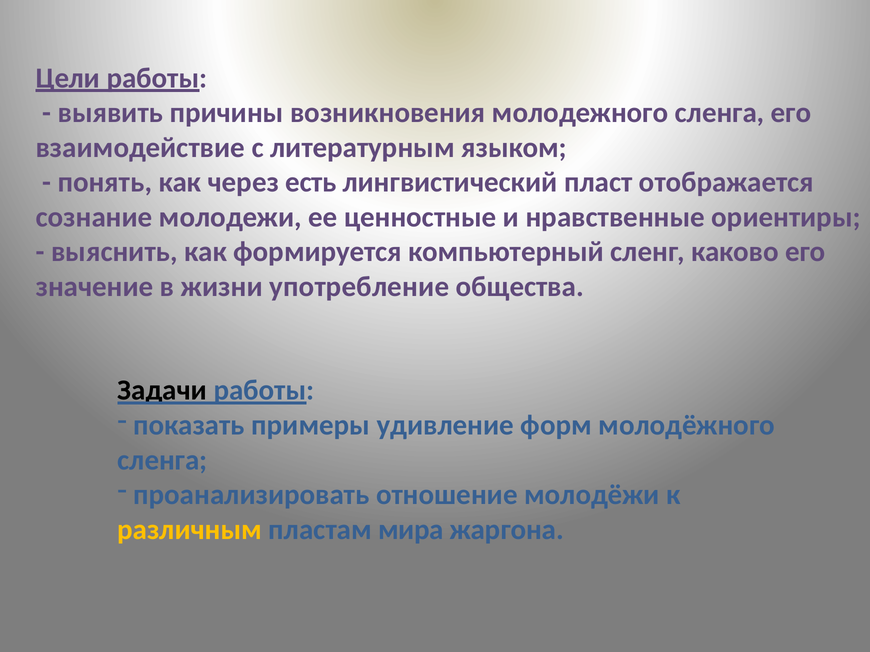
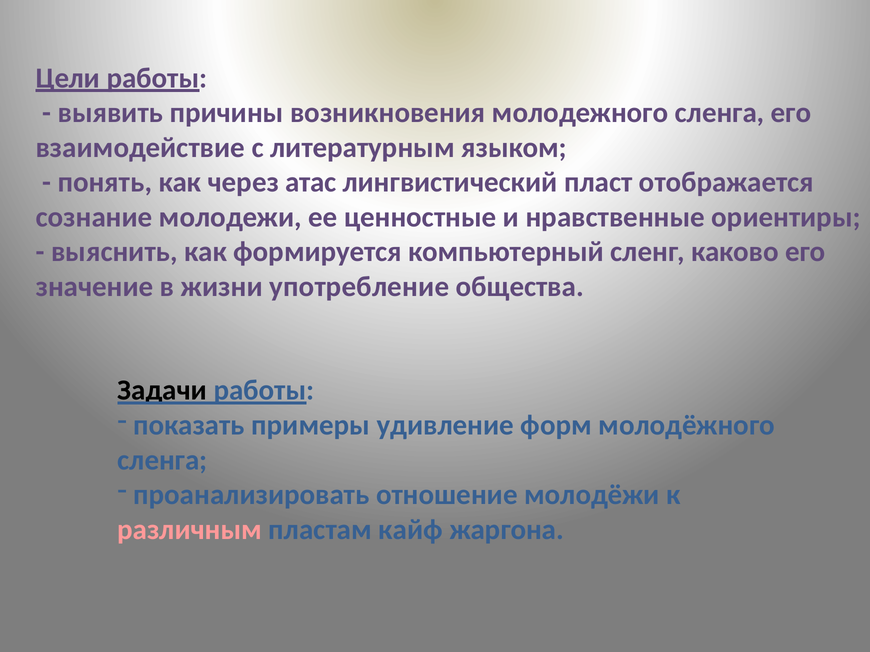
есть: есть -> атас (311, 182)
различным colour: yellow -> pink (190, 530)
мира: мира -> кайф (411, 530)
